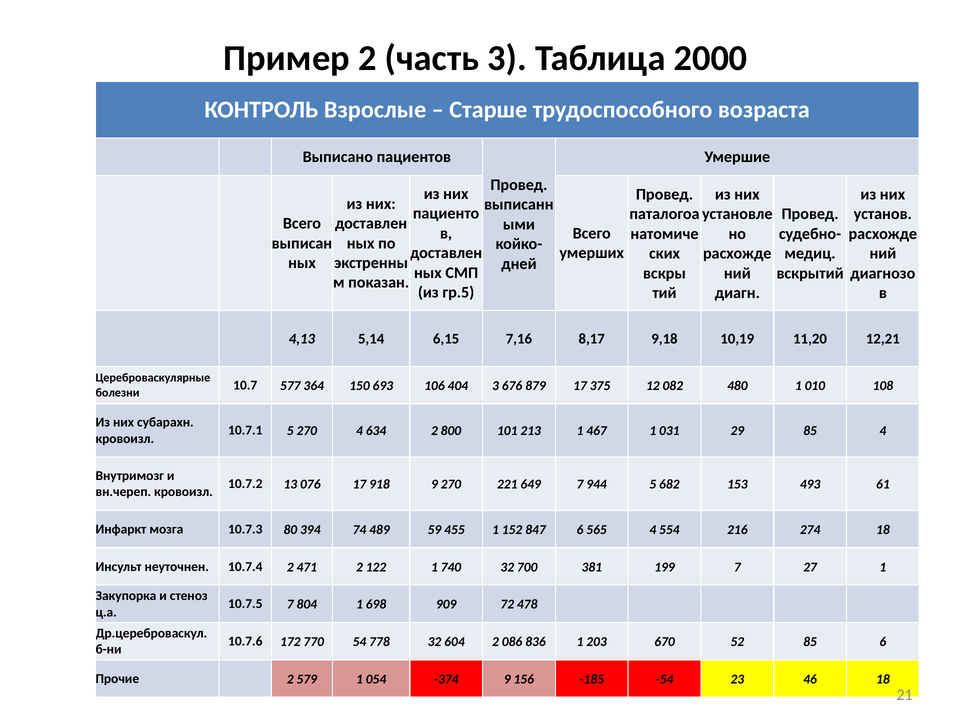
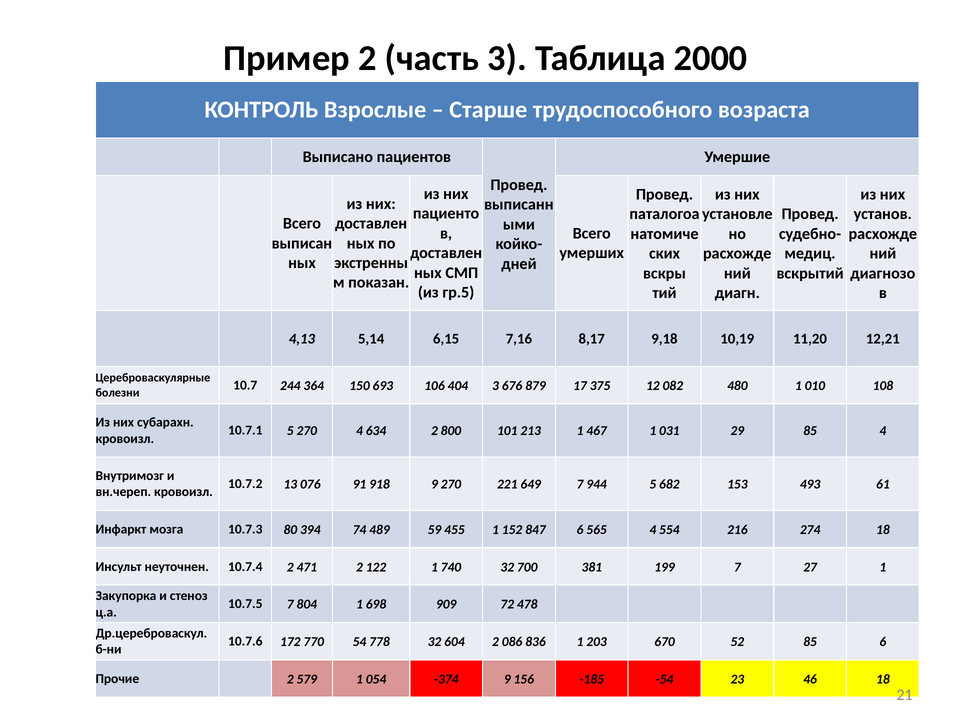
577: 577 -> 244 (290, 386)
076 17: 17 -> 91 (359, 485)
